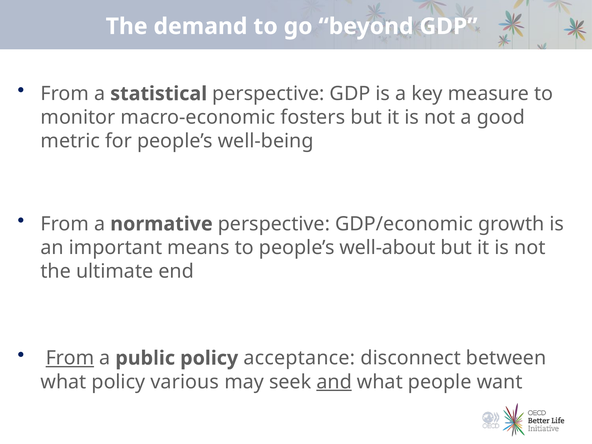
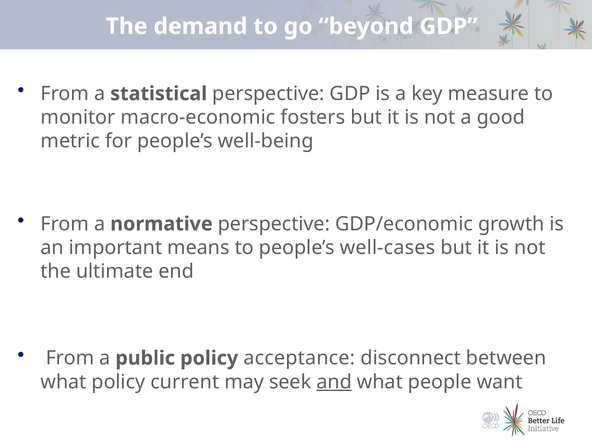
well-about: well-about -> well-cases (387, 248)
From underline: present -> none (70, 358)
various: various -> current (185, 382)
